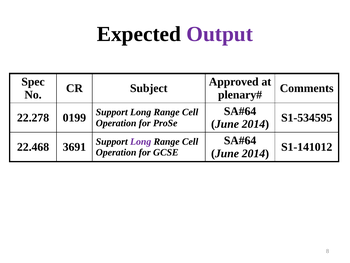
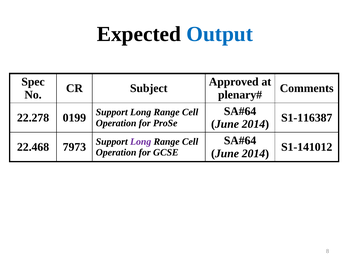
Output colour: purple -> blue (220, 34)
S1-534595: S1-534595 -> S1-116387 (307, 117)
3691: 3691 -> 7973 (74, 147)
